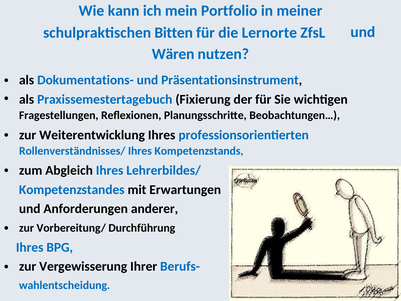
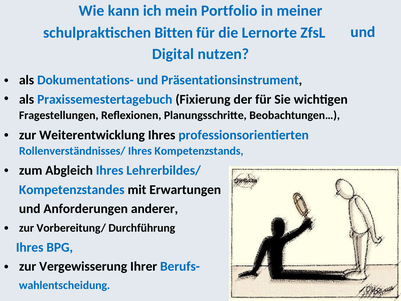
Wären: Wären -> Digital (173, 54)
